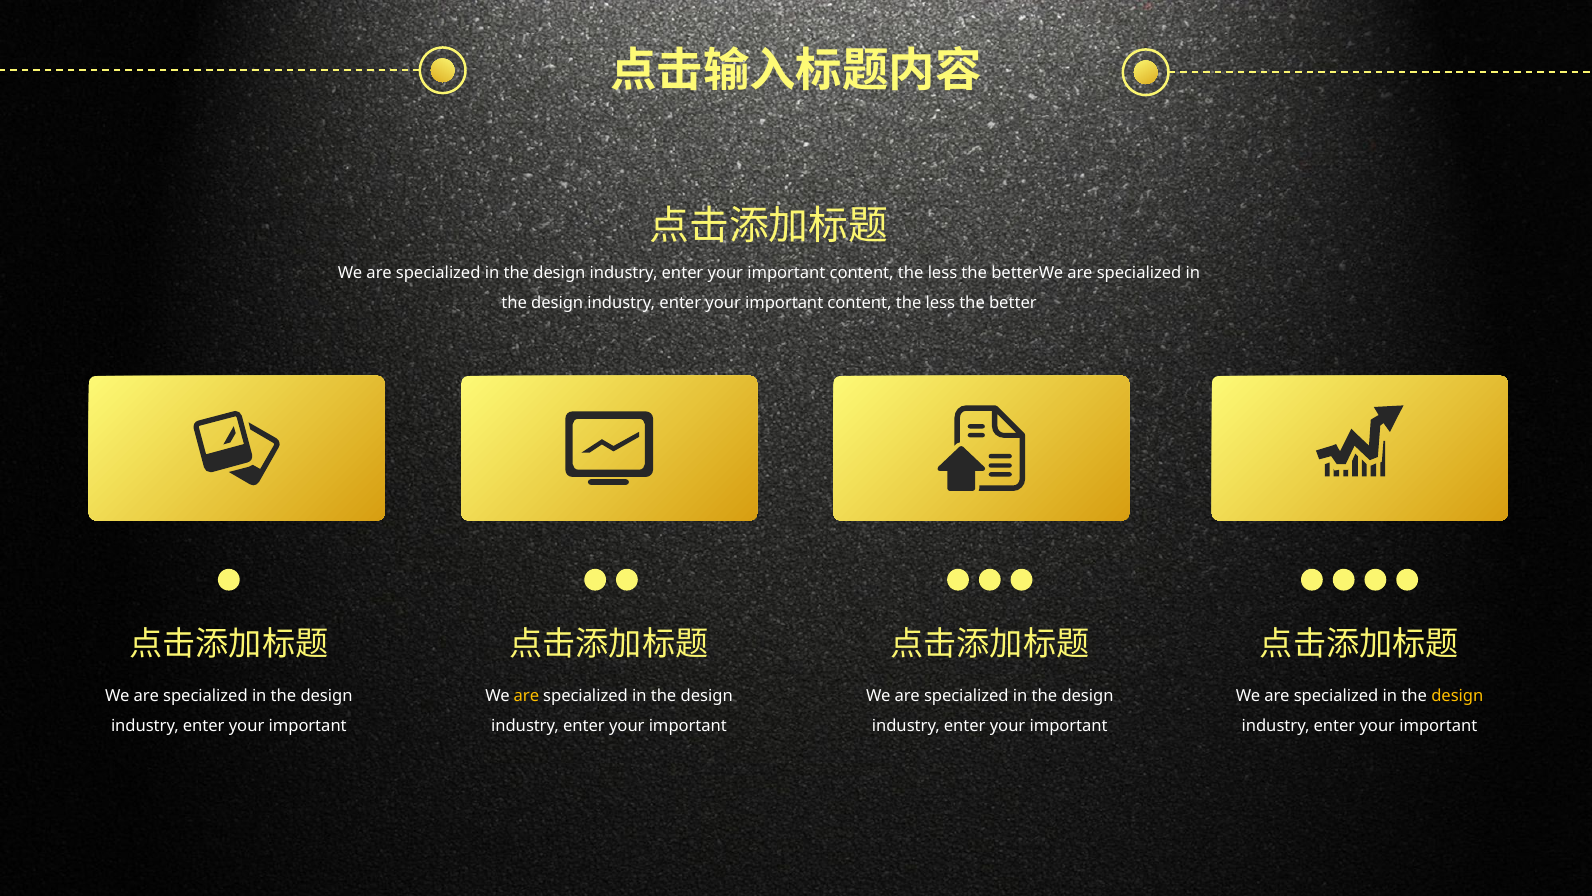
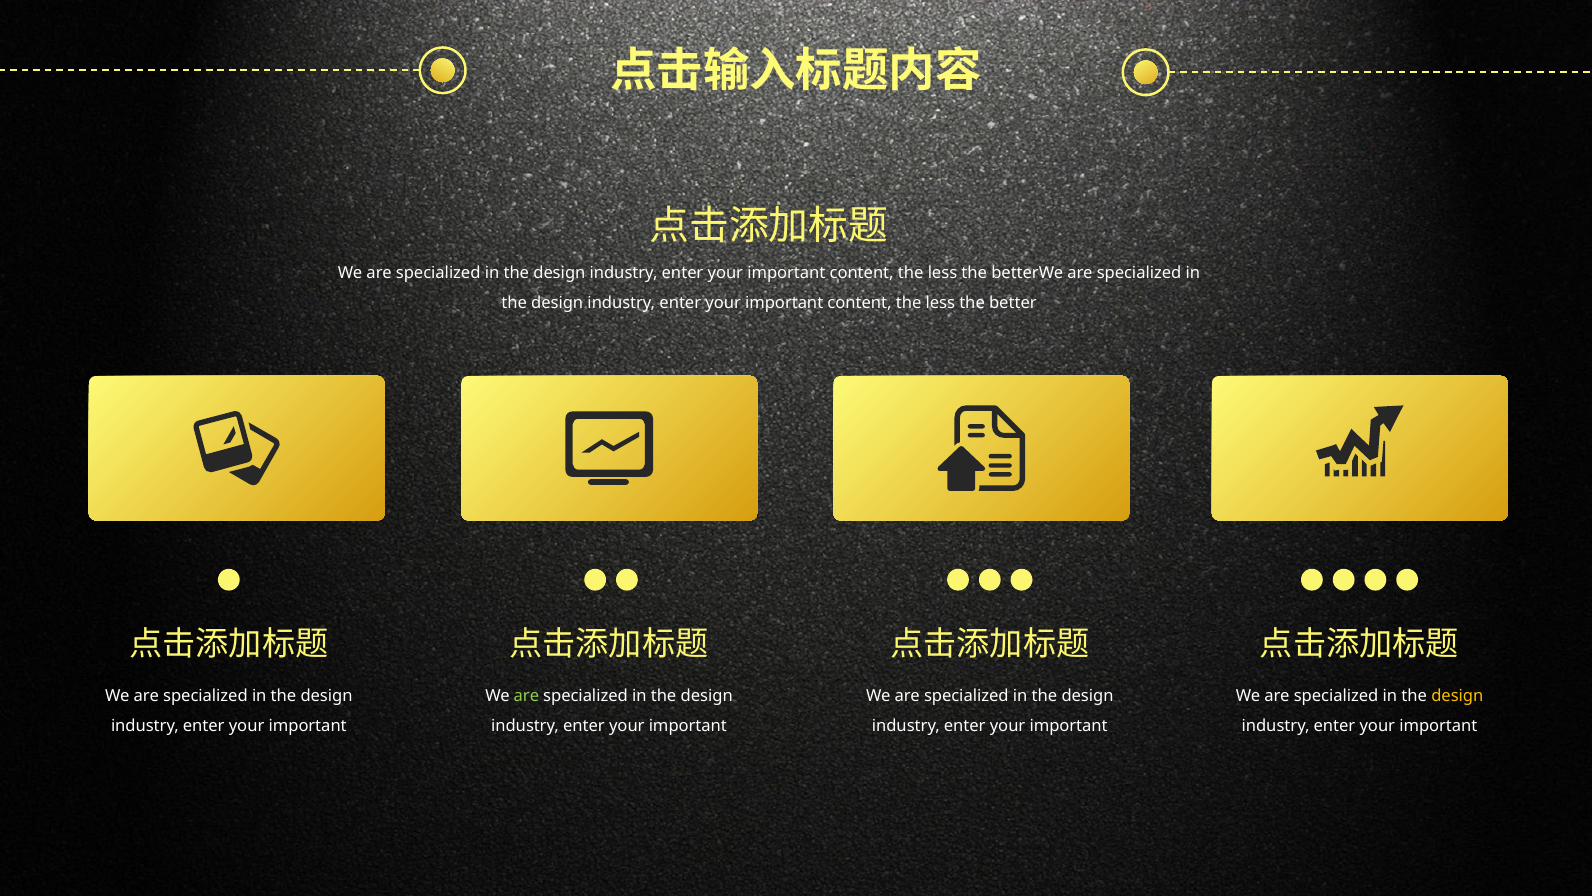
are colour: yellow -> light green (526, 696)
